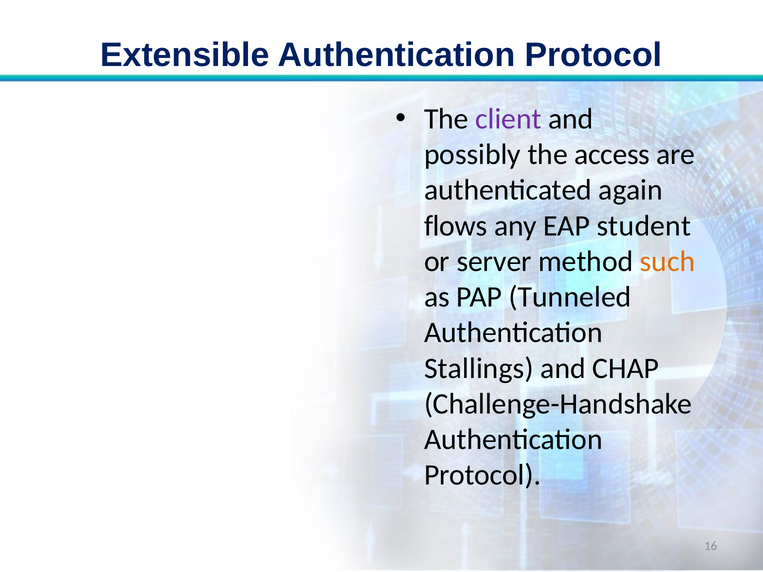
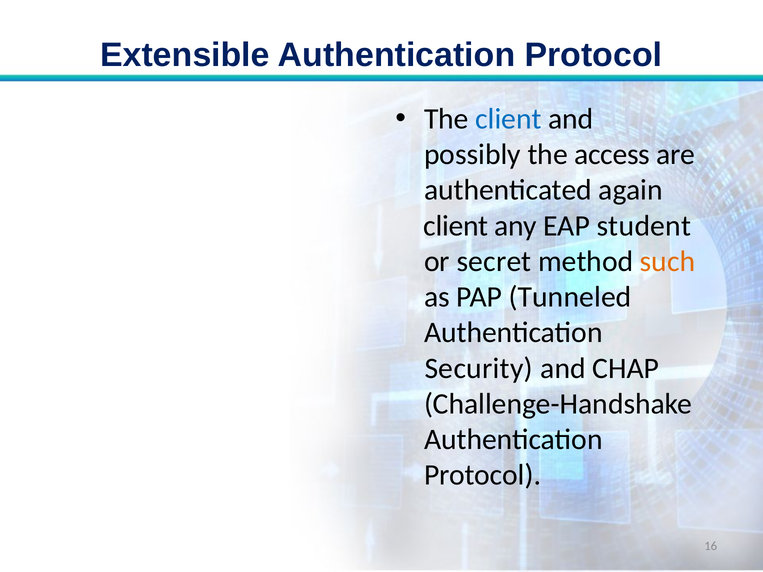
client colour: purple -> blue (508, 119)
flows: flows -> client (456, 226)
server: server -> secret (494, 262)
Stallings: Stallings -> Security (479, 368)
